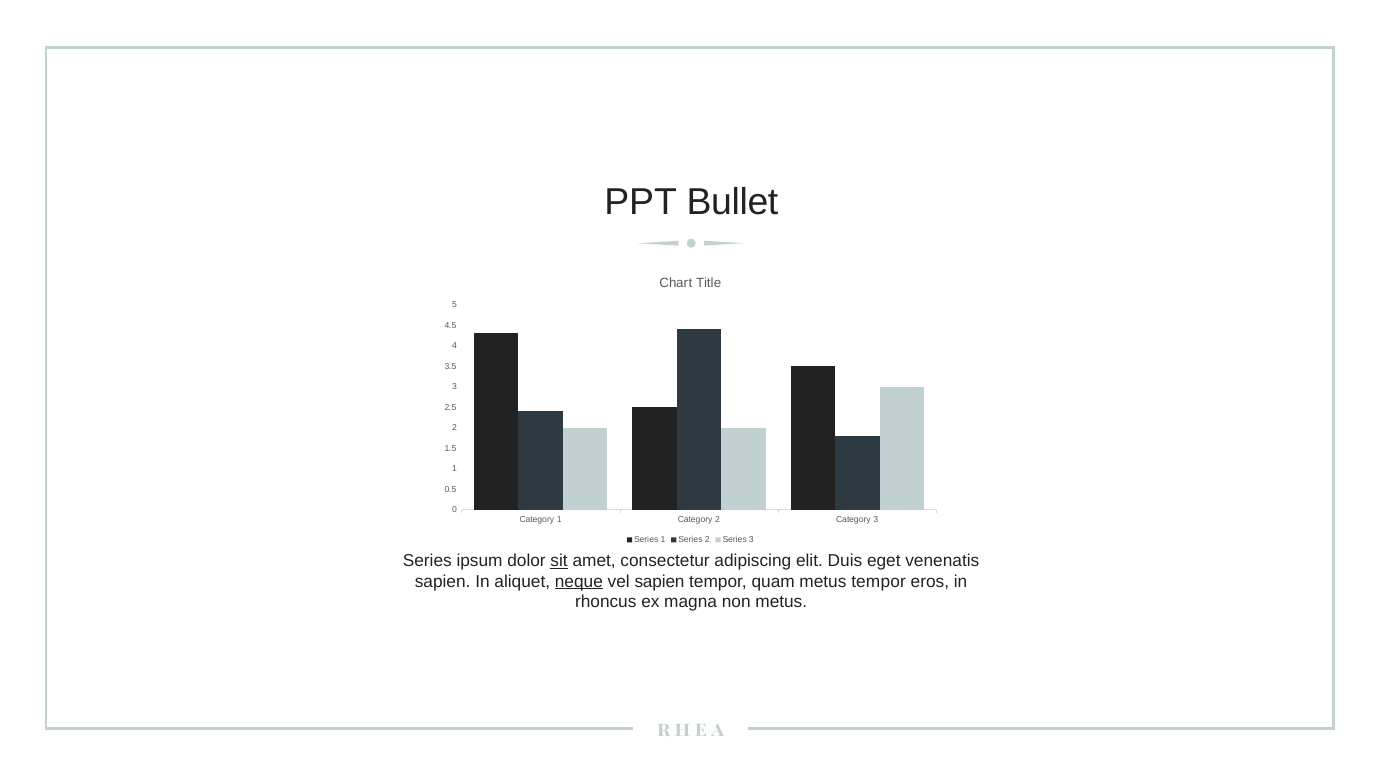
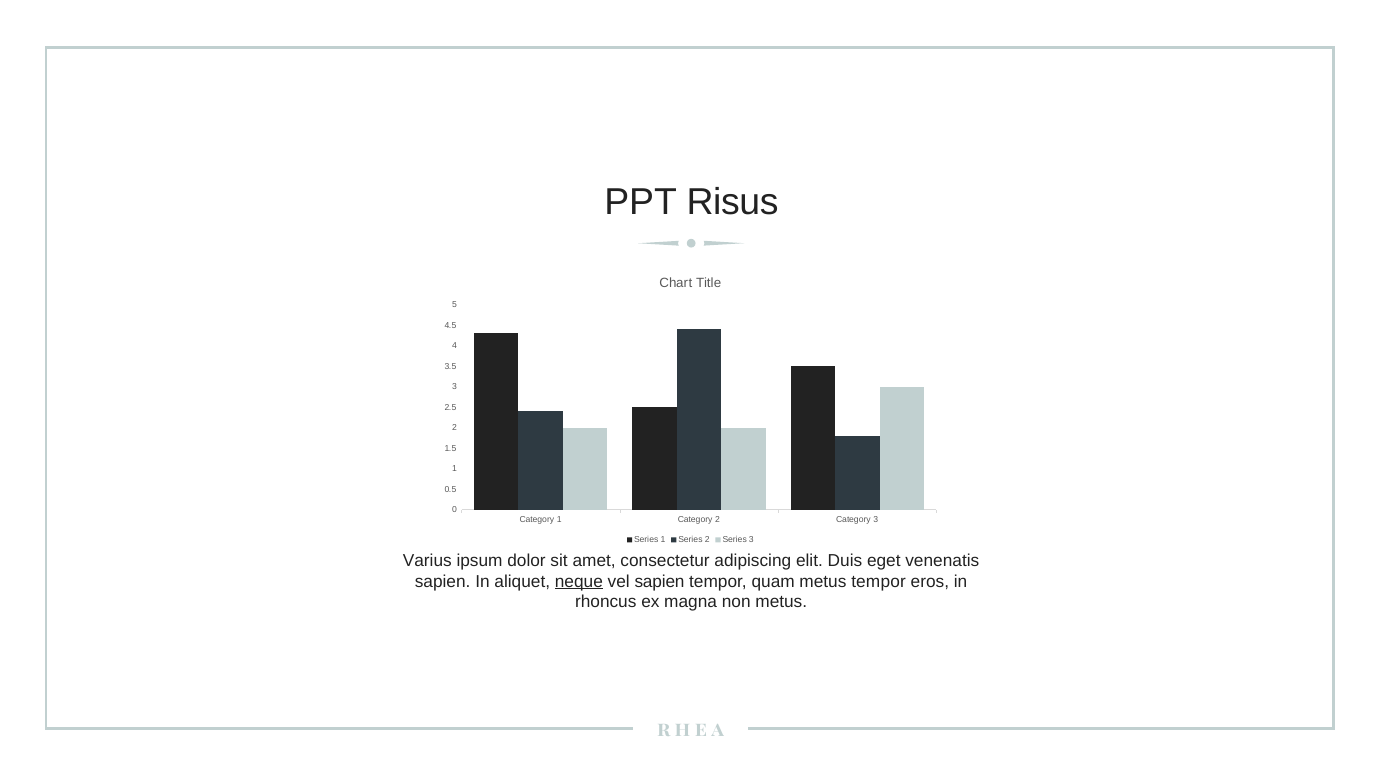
Bullet: Bullet -> Risus (733, 203)
Series: Series -> Varius (427, 561)
sit underline: present -> none (559, 561)
